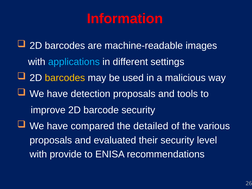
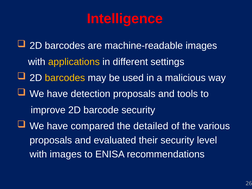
Information: Information -> Intelligence (125, 19)
applications colour: light blue -> yellow (74, 62)
with provide: provide -> images (66, 154)
